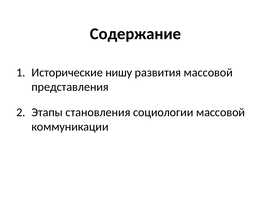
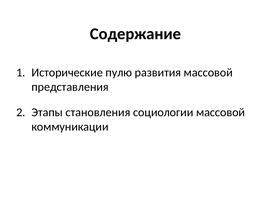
нишу: нишу -> пулю (119, 73)
